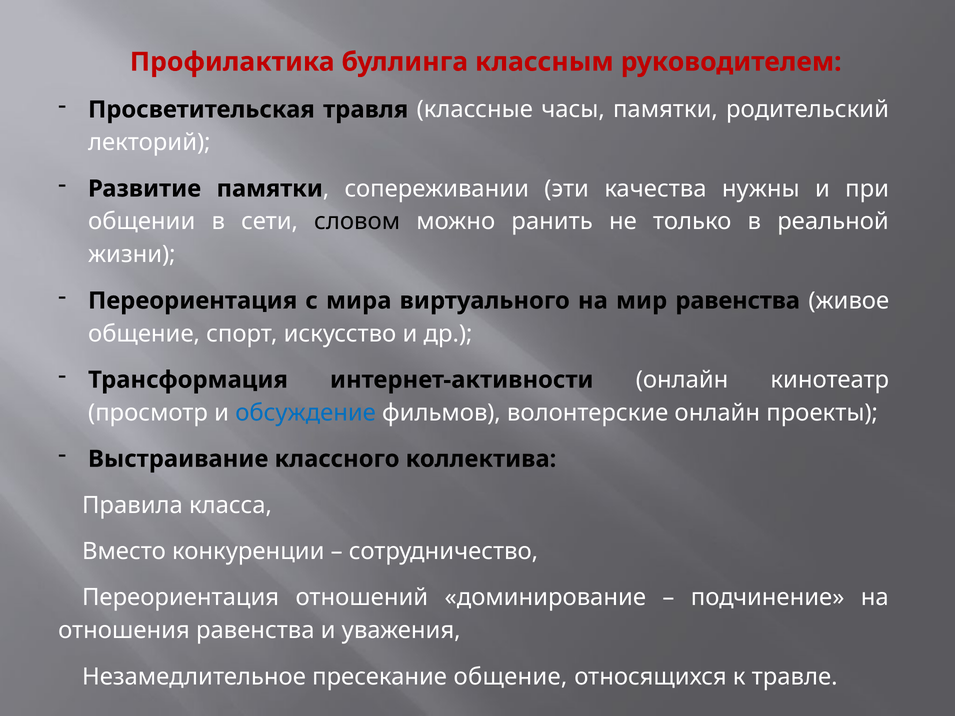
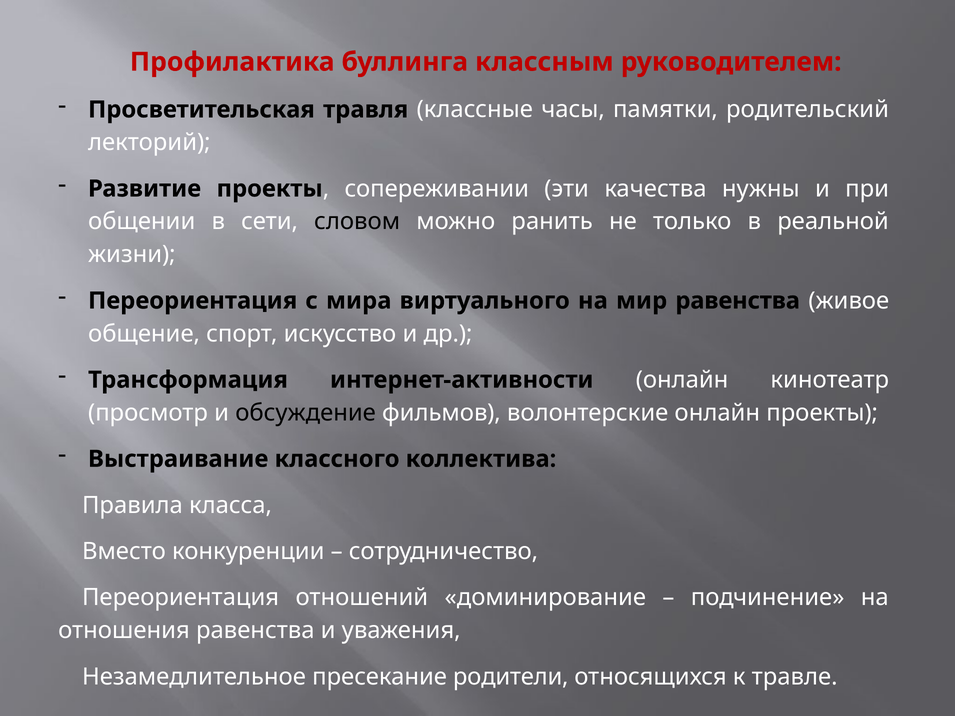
Развитие памятки: памятки -> проекты (270, 189)
обсуждение colour: blue -> black (306, 413)
пресекание общение: общение -> родители (511, 677)
